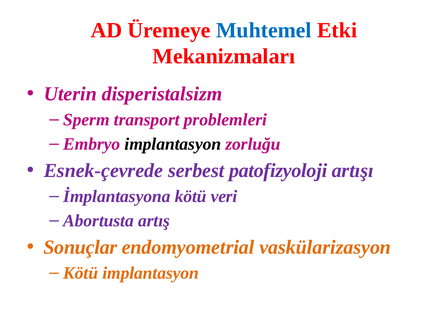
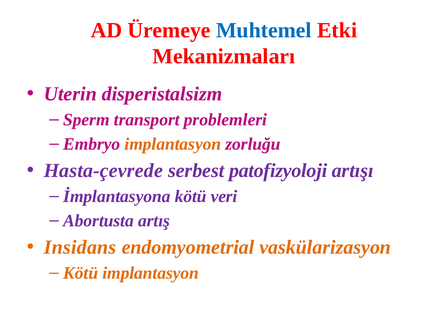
implantasyon colour: black -> orange (173, 144)
Esnek-çevrede: Esnek-çevrede -> Hasta-çevrede (103, 171)
Sonuçlar: Sonuçlar -> Insidans (80, 247)
